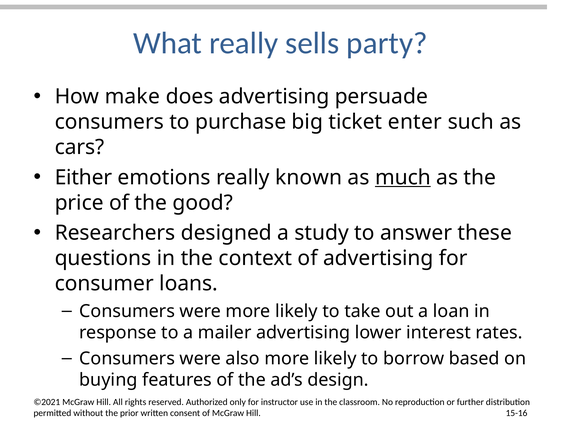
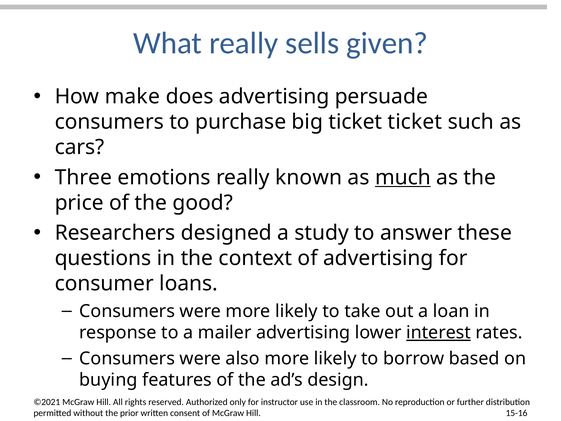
party: party -> given (387, 43)
ticket enter: enter -> ticket (415, 122)
Either: Either -> Three (83, 177)
interest underline: none -> present (439, 332)
